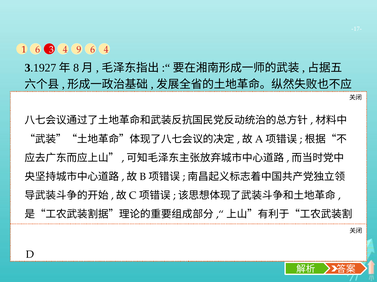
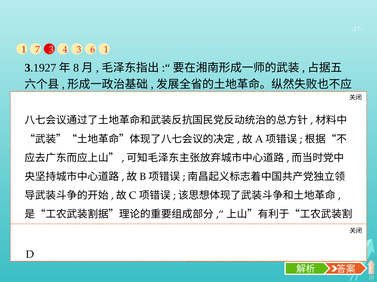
1 6: 6 -> 7 (38, 50)
4 9: 9 -> 3 (79, 50)
6 4: 4 -> 1 (106, 50)
